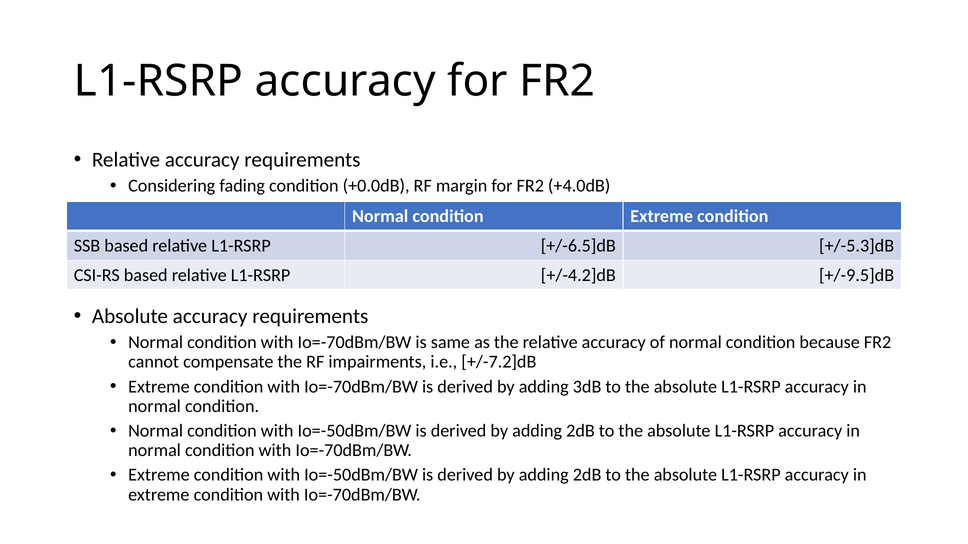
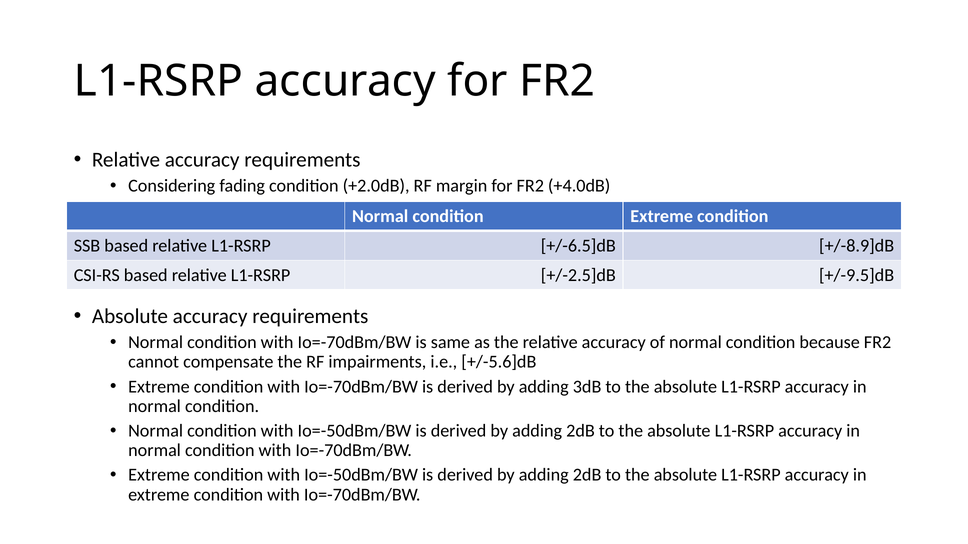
+0.0dB: +0.0dB -> +2.0dB (376, 186)
+/-5.3]dB: +/-5.3]dB -> +/-8.9]dB (857, 246)
+/-4.2]dB: +/-4.2]dB -> +/-2.5]dB (578, 275)
+/-7.2]dB: +/-7.2]dB -> +/-5.6]dB (499, 362)
